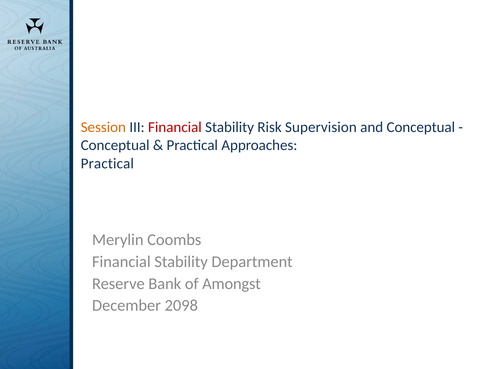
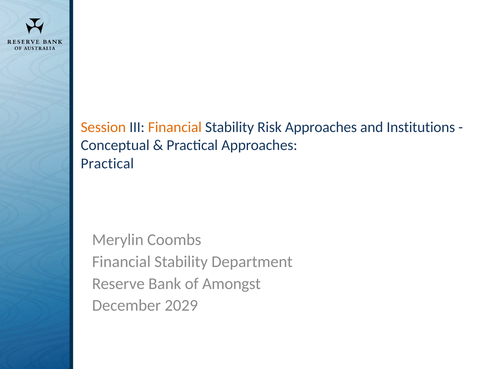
Financial colour: red -> orange (175, 127)
Risk Supervision: Supervision -> Approaches (321, 127)
and Conceptual: Conceptual -> Institutions (421, 127)
2098: 2098 -> 2029 (181, 306)
